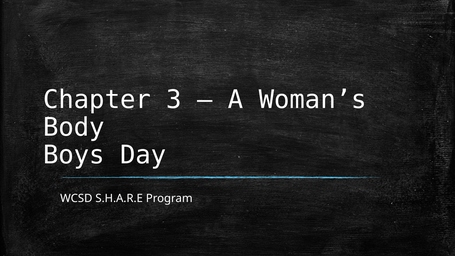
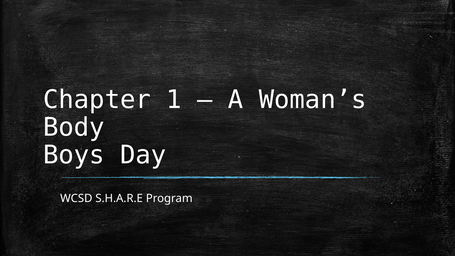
3: 3 -> 1 (174, 100)
